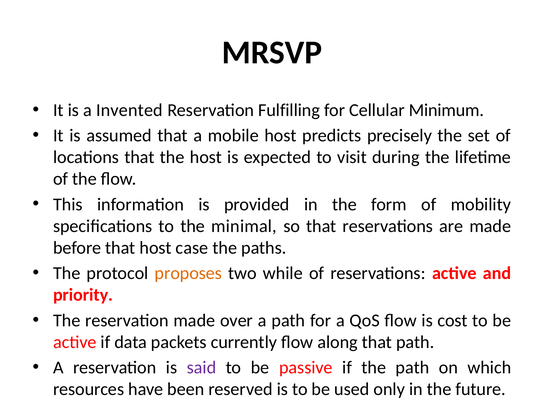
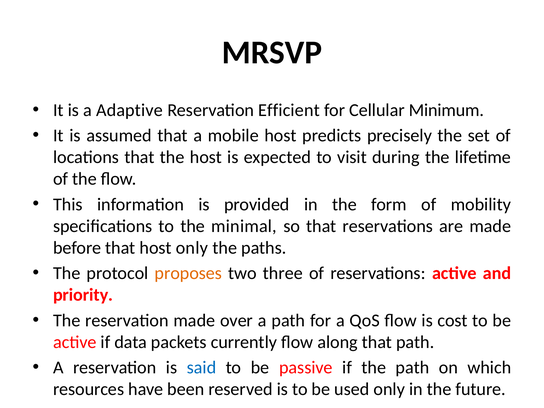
Invented: Invented -> Adaptive (129, 110)
Fulfilling: Fulfilling -> Efficient (289, 110)
host case: case -> only (192, 248)
while: while -> three (283, 273)
said colour: purple -> blue (201, 368)
